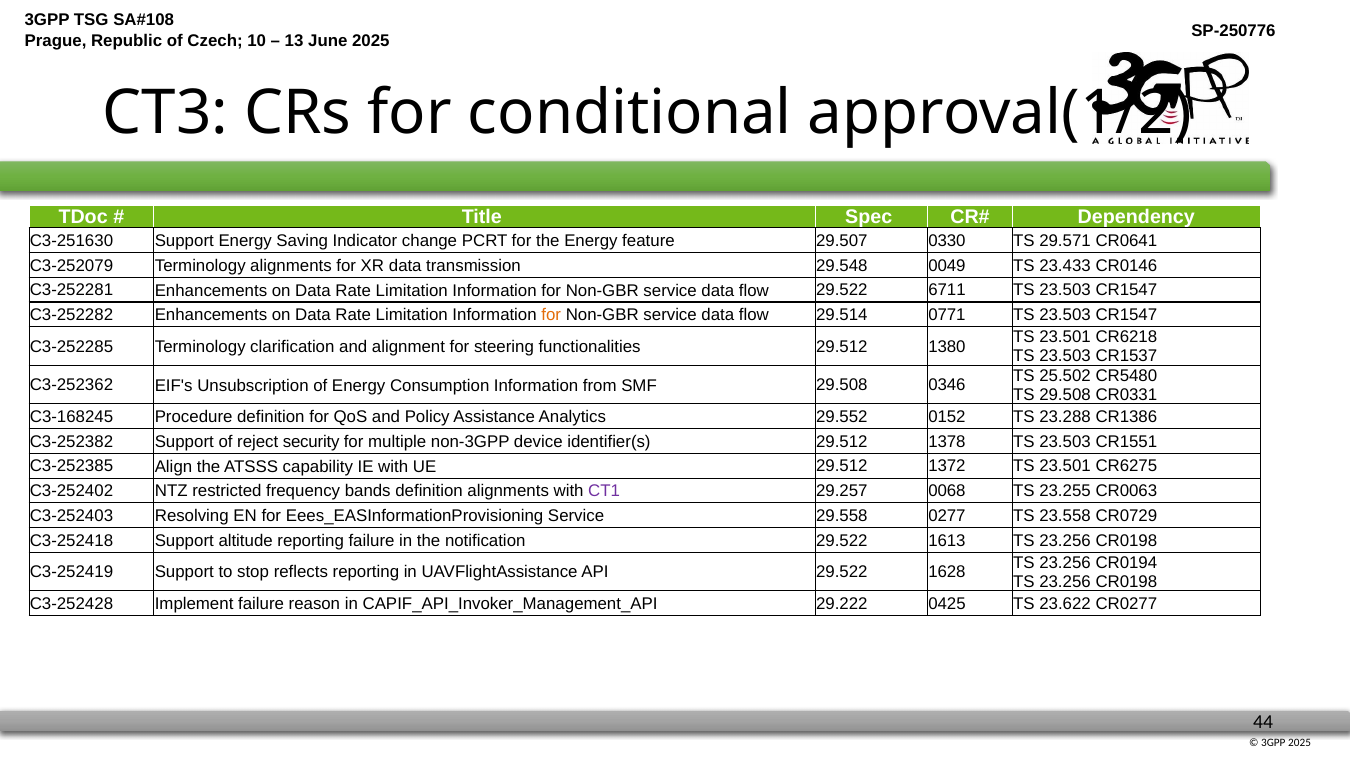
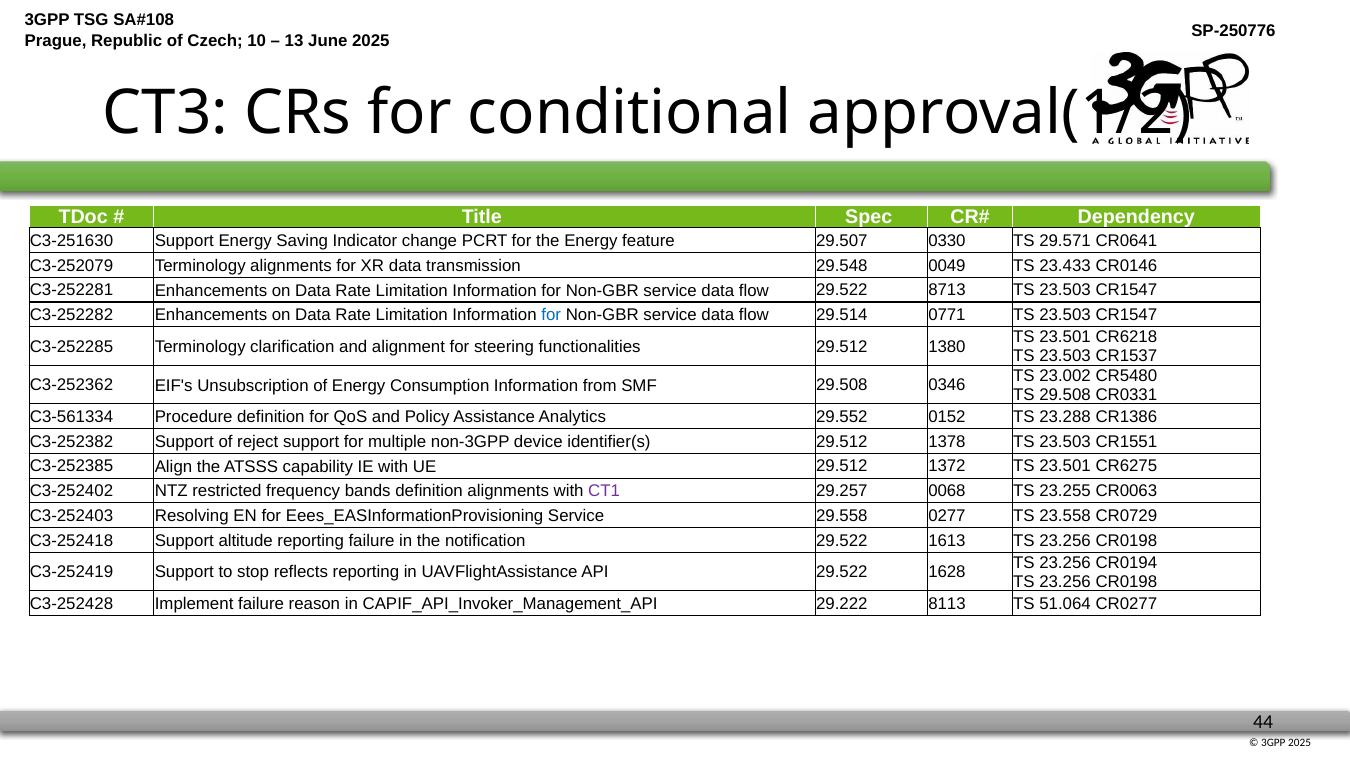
6711: 6711 -> 8713 (947, 290)
for colour: orange -> blue (551, 315)
25.502: 25.502 -> 23.002 (1065, 376)
C3-168245: C3-168245 -> C3-561334 (72, 417)
reject security: security -> support (311, 441)
0425: 0425 -> 8113 (947, 603)
23.622: 23.622 -> 51.064 (1065, 603)
